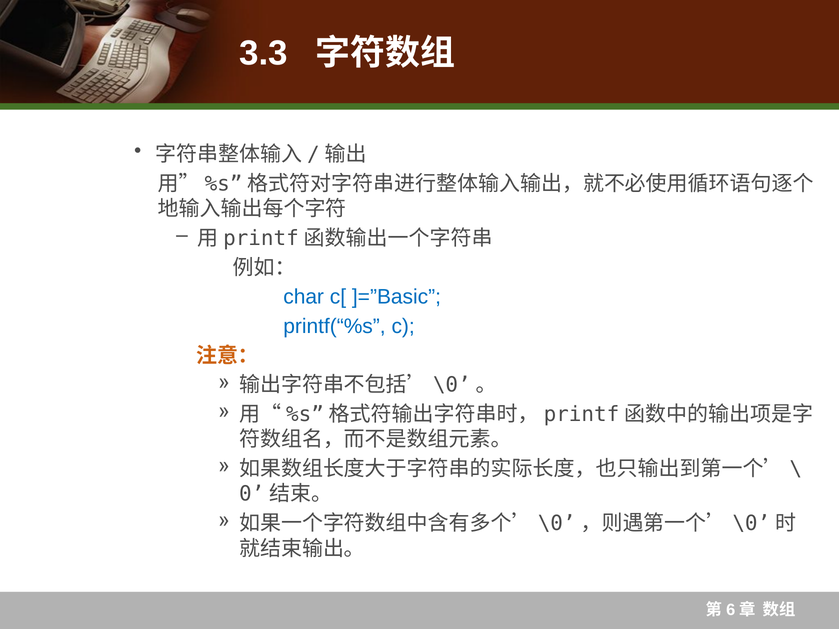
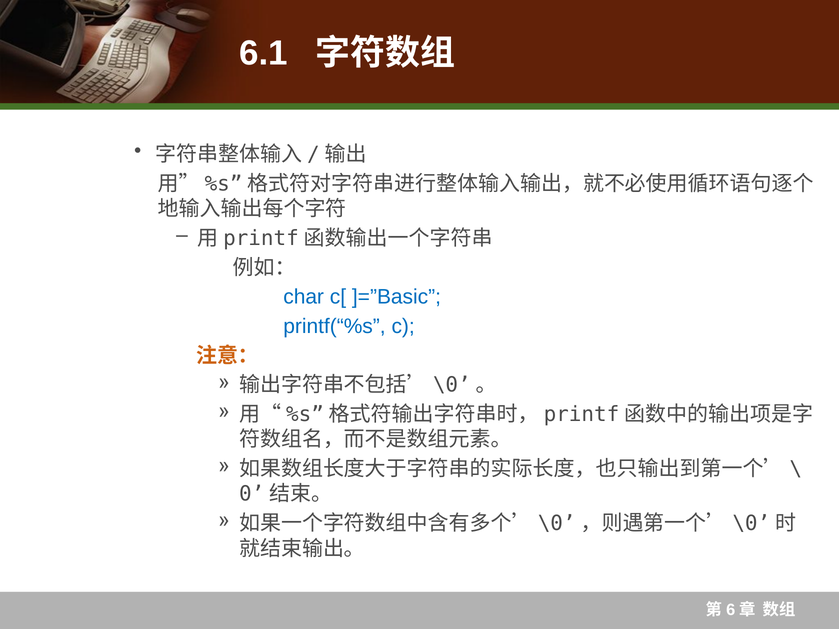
3.3: 3.3 -> 6.1 (263, 53)
